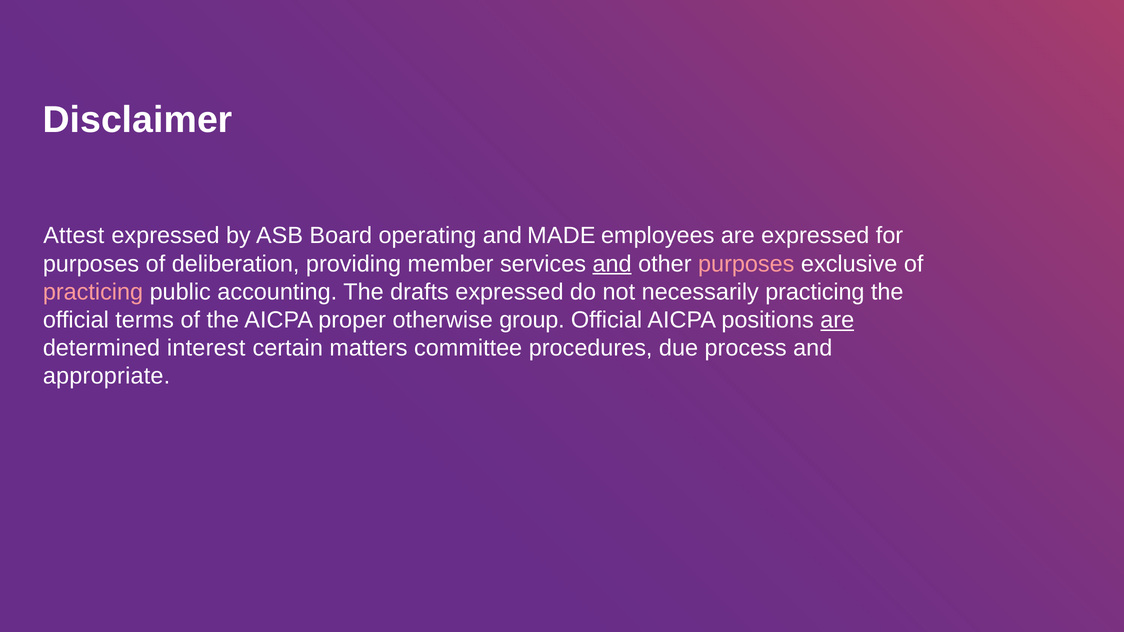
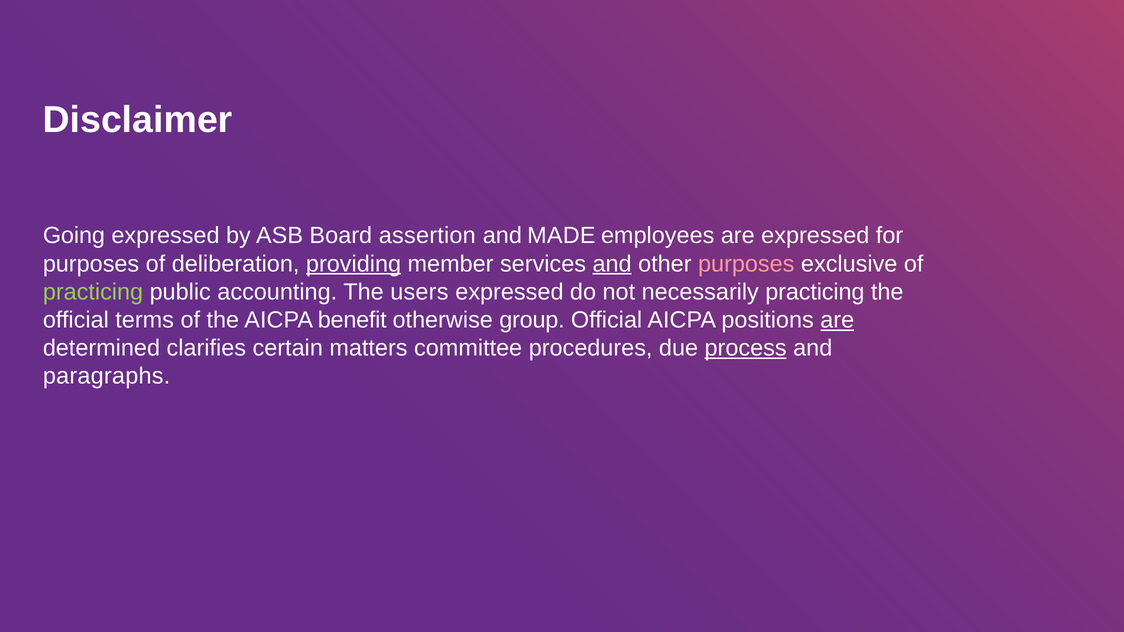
Attest: Attest -> Going (74, 236)
operating: operating -> assertion (427, 236)
providing underline: none -> present (354, 264)
practicing colour: pink -> light green (93, 292)
drafts: drafts -> users (419, 292)
proper: proper -> benefit (352, 320)
interest: interest -> clarifies (206, 348)
process underline: none -> present (746, 348)
appropriate: appropriate -> paragraphs (107, 376)
